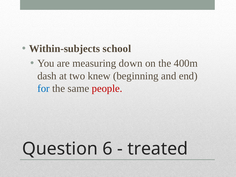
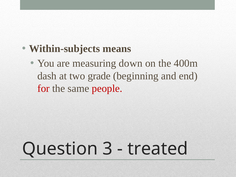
school: school -> means (117, 49)
knew: knew -> grade (99, 76)
for colour: blue -> red (43, 89)
6: 6 -> 3 (107, 149)
